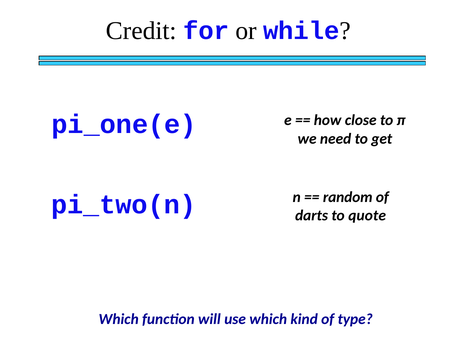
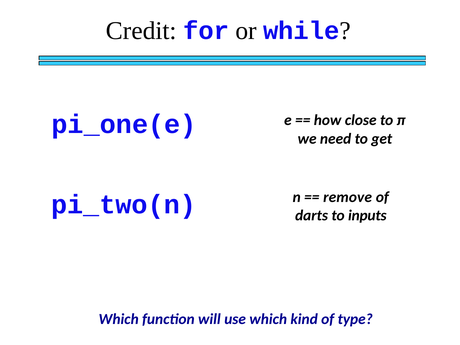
random: random -> remove (348, 197)
quote: quote -> inputs (367, 215)
